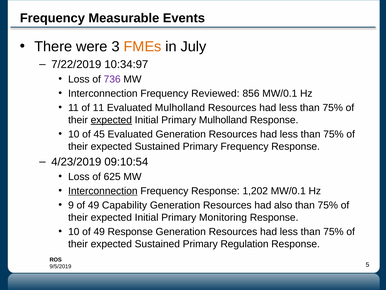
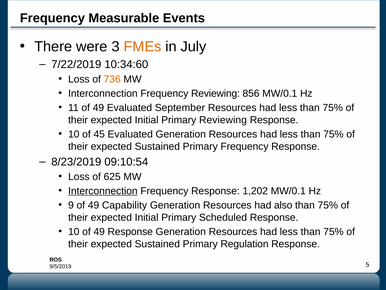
10:34:97: 10:34:97 -> 10:34:60 (126, 64)
736 colour: purple -> orange (112, 79)
Frequency Reviewed: Reviewed -> Reviewing (215, 93)
11 of 11: 11 -> 49 (98, 108)
Evaluated Mulholland: Mulholland -> September (180, 108)
expected underline: present -> none (111, 120)
Primary Mulholland: Mulholland -> Reviewing (223, 120)
4/23/2019: 4/23/2019 -> 8/23/2019 (76, 162)
Monitoring: Monitoring -> Scheduled (223, 217)
